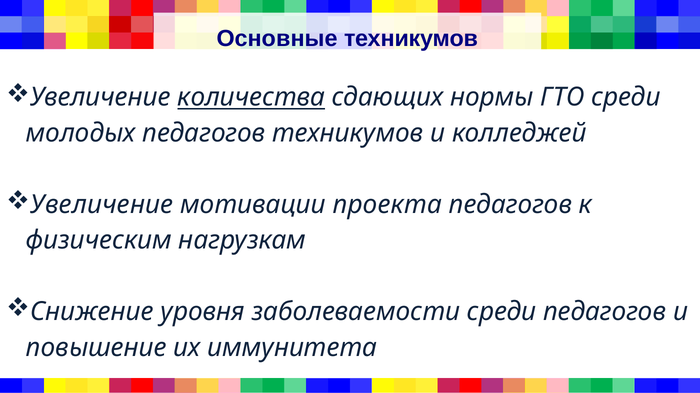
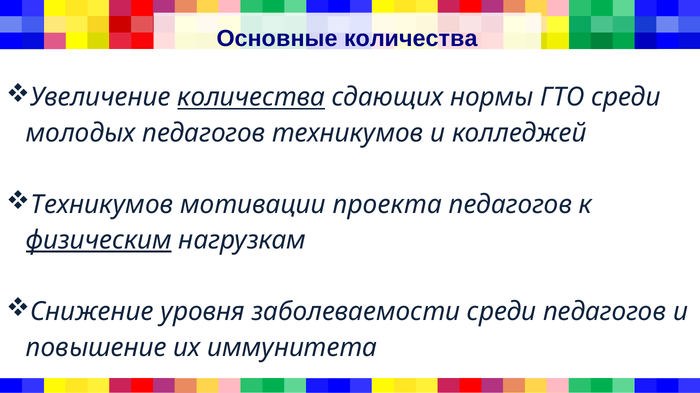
Основные техникумов: техникумов -> количества (411, 39)
Увеличение: Увеличение -> Техникумов (102, 205)
физическим underline: none -> present (99, 241)
